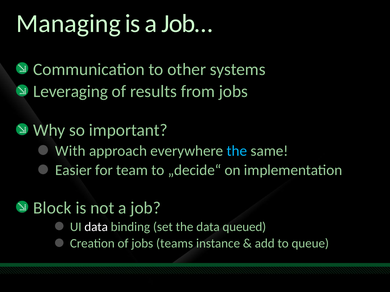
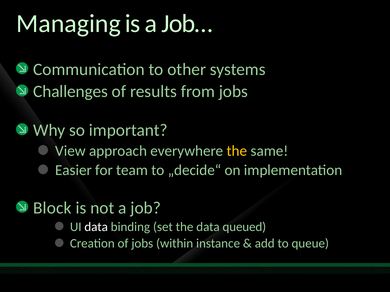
Leveraging: Leveraging -> Challenges (71, 92)
With: With -> View (71, 151)
the colour: light blue -> yellow (237, 151)
teams: teams -> within (175, 244)
